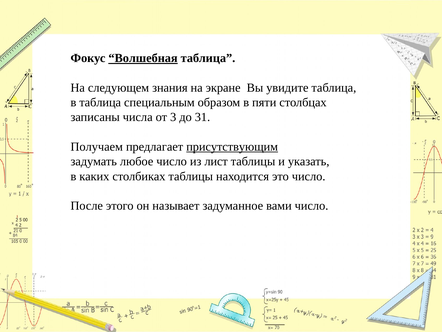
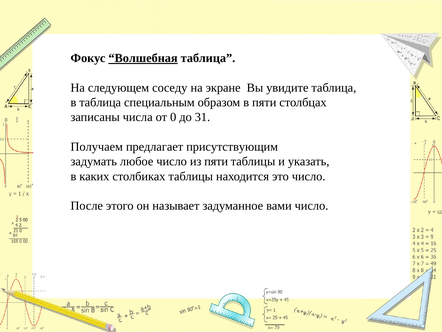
знания: знания -> соседу (170, 88)
3: 3 -> 0 (173, 117)
присутствующим underline: present -> none (232, 147)
из лист: лист -> пяти (216, 161)
